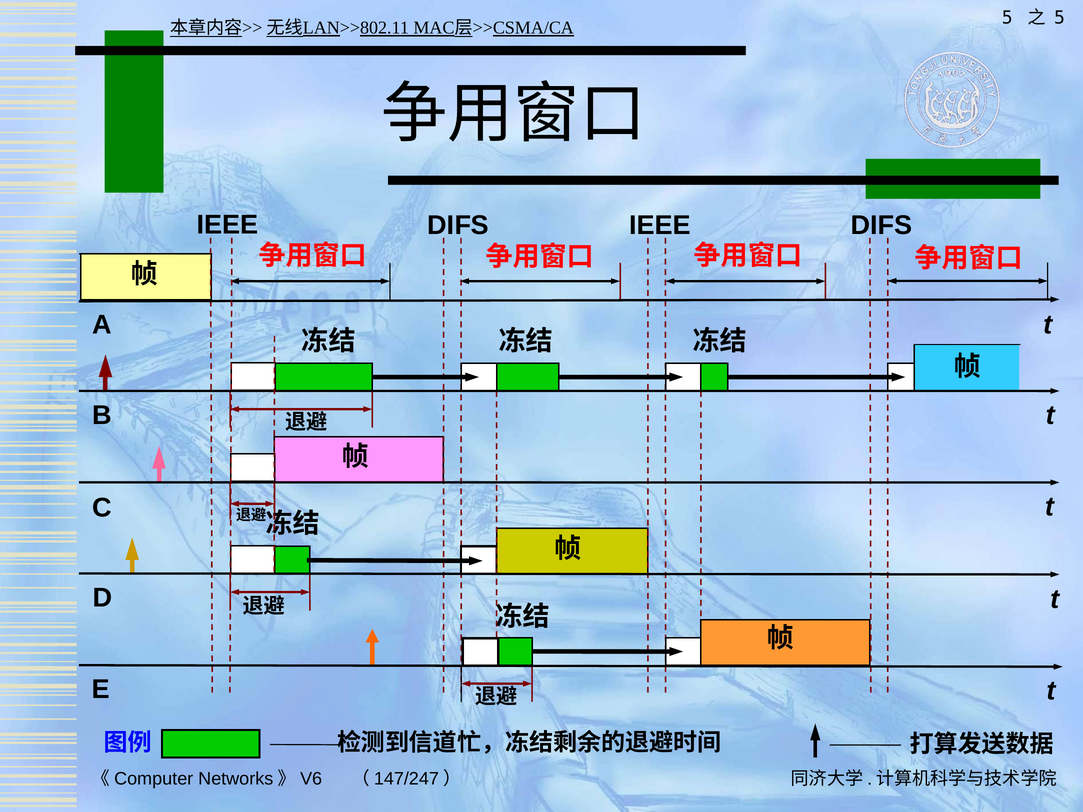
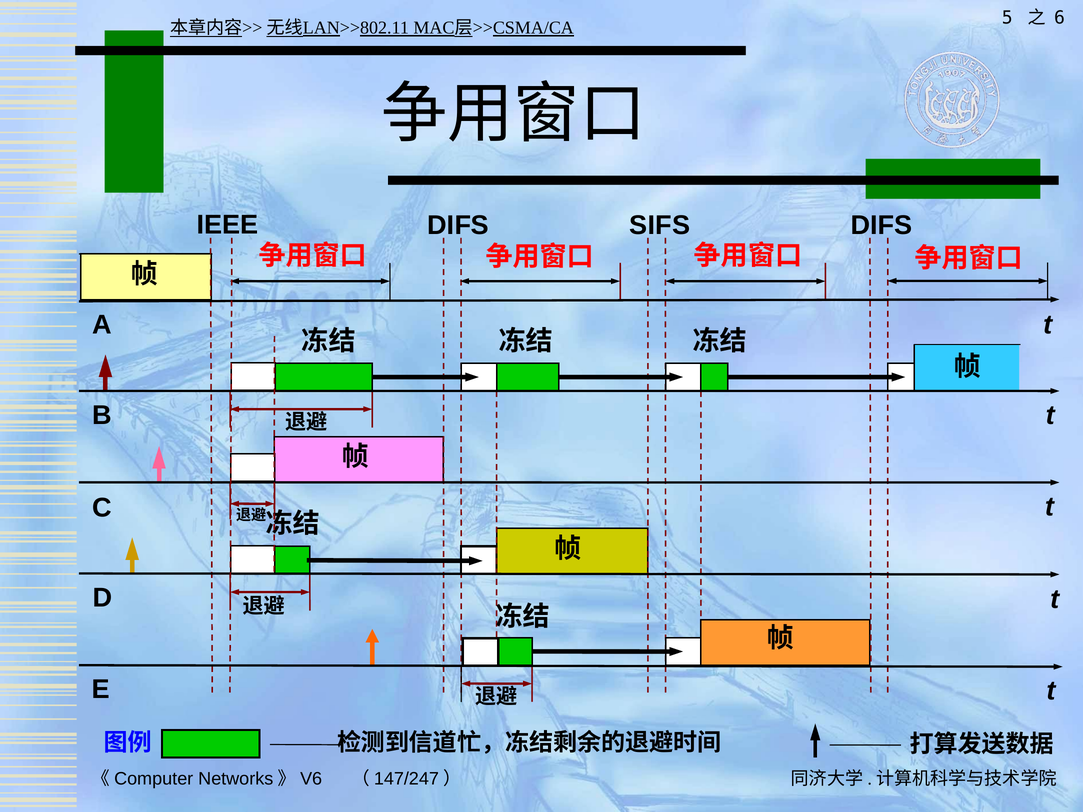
5: 5 -> 6 (1059, 18)
DIFS IEEE: IEEE -> SIFS (660, 225)
